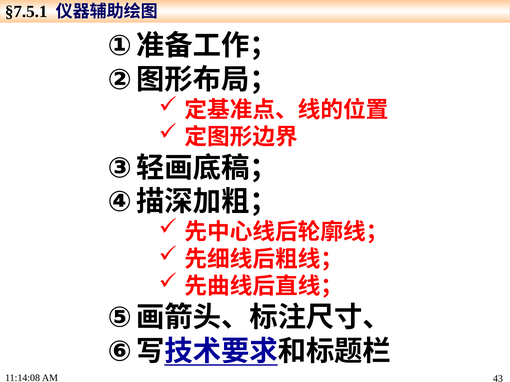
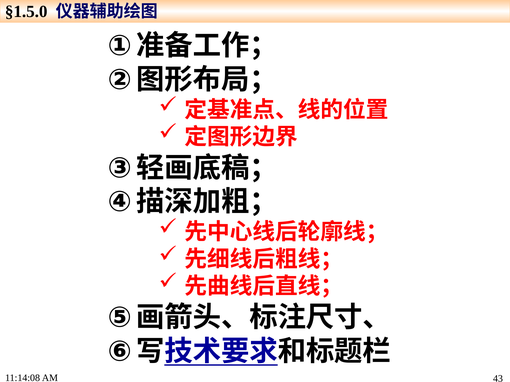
§7.5.1: §7.5.1 -> §1.5.0 (26, 12)
